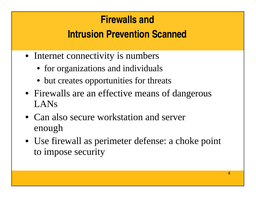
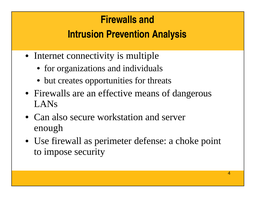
Scanned: Scanned -> Analysis (169, 34)
numbers: numbers -> multiple (142, 56)
